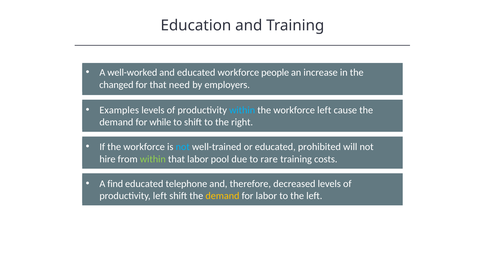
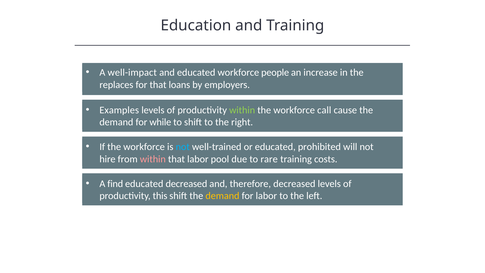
well-worked: well-worked -> well-impact (132, 72)
changed: changed -> replaces (116, 85)
need: need -> loans (179, 85)
within colour: light blue -> light green (242, 110)
workforce left: left -> call (324, 110)
within colour: light green -> pink (153, 159)
educated telephone: telephone -> decreased (186, 184)
productivity left: left -> this (160, 196)
